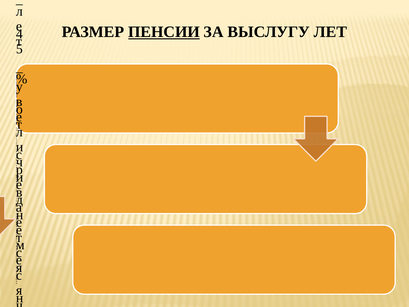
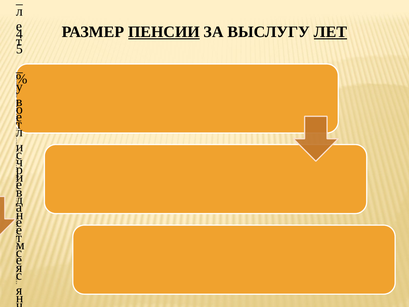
ЛЕТ underline: none -> present (330, 32)
